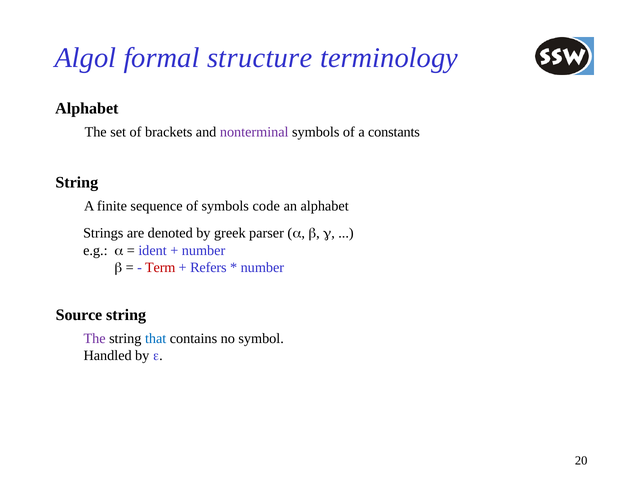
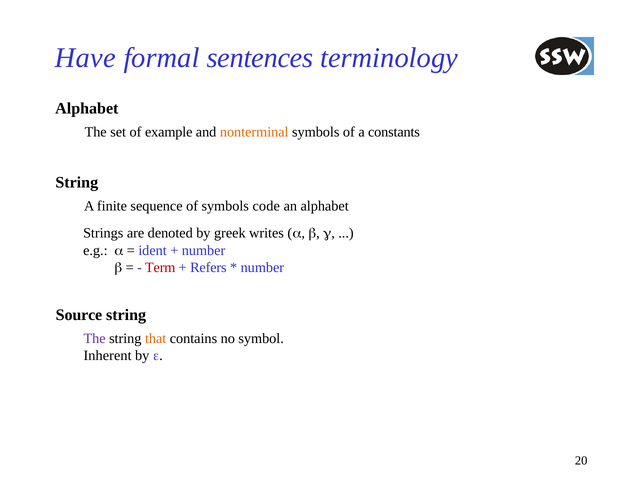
Algol: Algol -> Have (85, 58)
structure: structure -> sentences (260, 58)
brackets: brackets -> example (169, 132)
nonterminal colour: purple -> orange (254, 132)
parser: parser -> writes (266, 234)
that colour: blue -> orange (156, 339)
Handled: Handled -> Inherent (108, 356)
